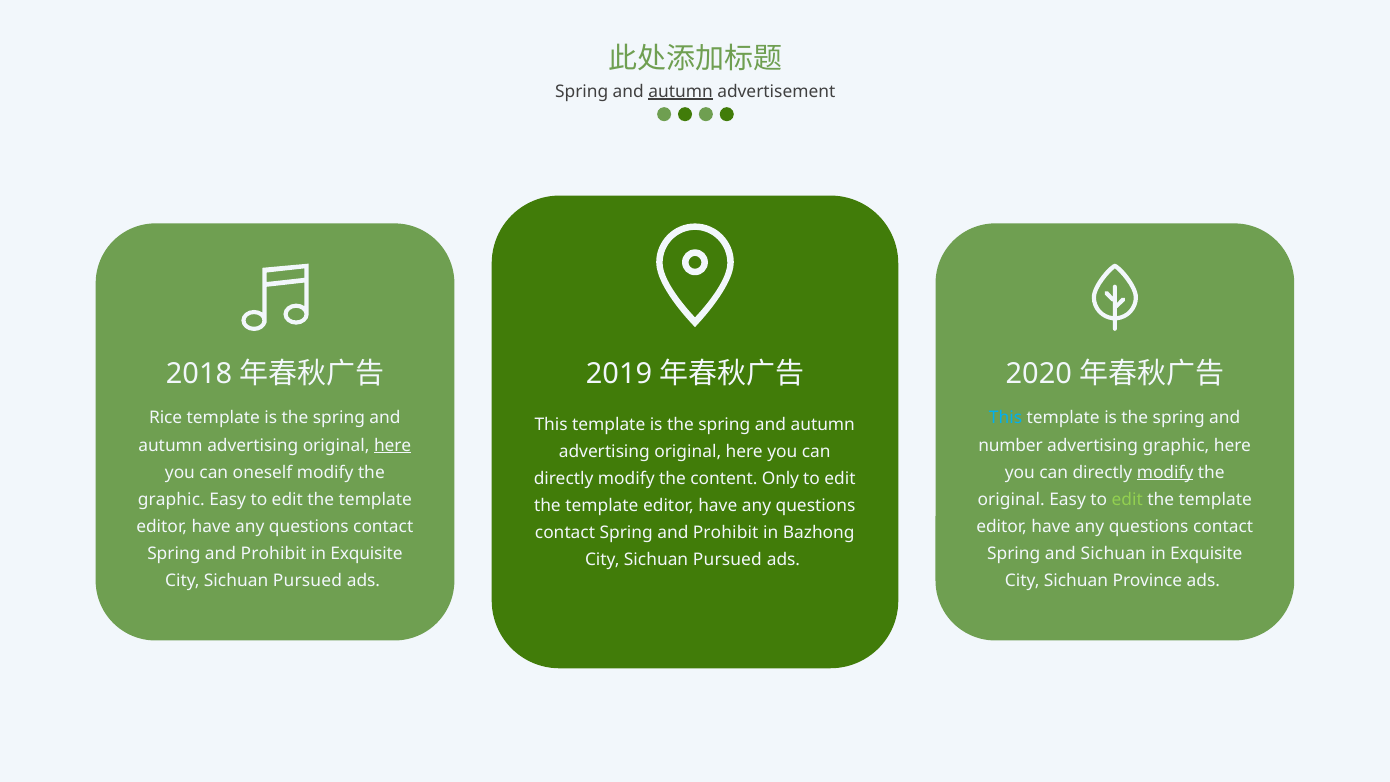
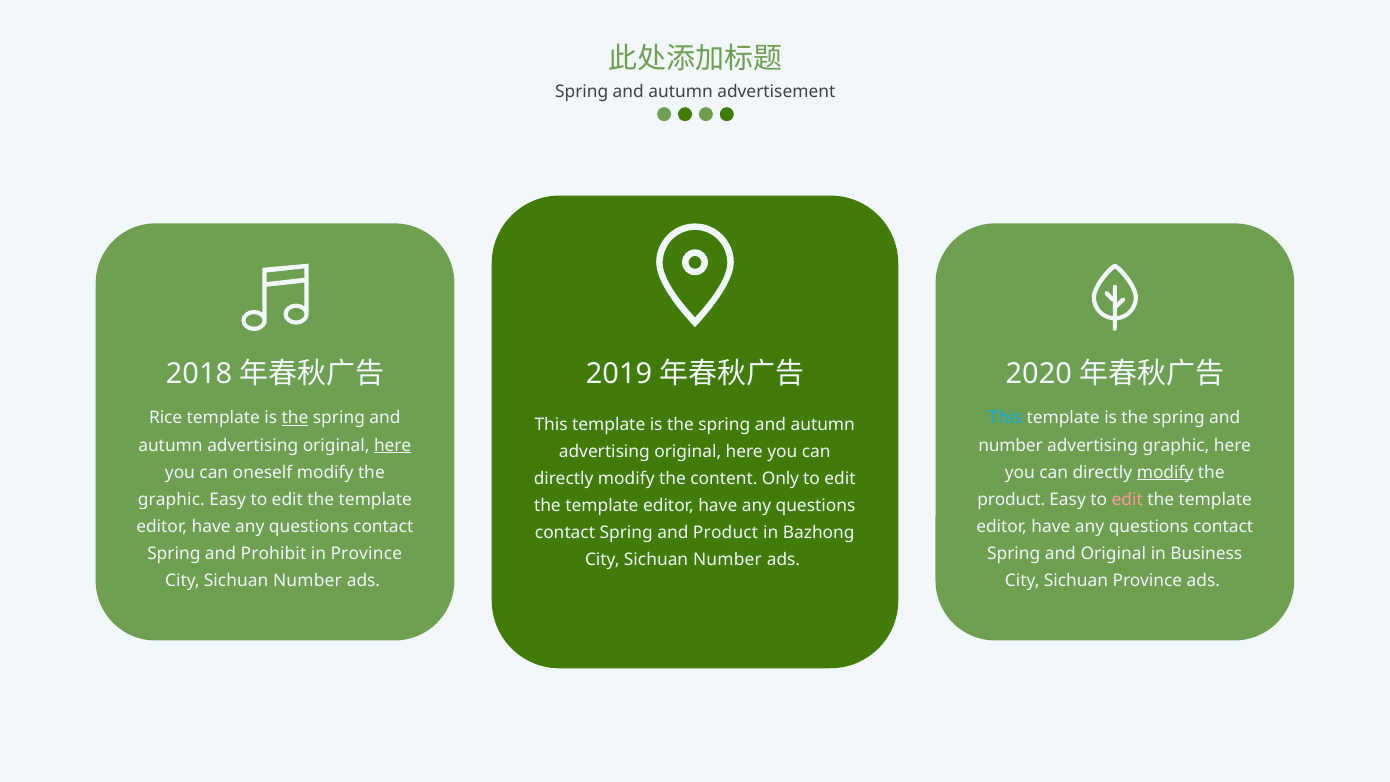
autumn underline: present -> none (681, 92)
the underline: none -> present (295, 418)
original: original -> product (1011, 499)
edit colour: light green -> pink (1127, 499)
Prohibit: Prohibit -> Product (726, 533)
Exquisite: Exquisite -> Province (366, 554)
and Sichuan: Sichuan -> Original (1113, 554)
Exquisite: Exquisite -> Business (1206, 554)
Pursued: Pursued -> Number (727, 560)
Pursued: Pursued -> Number (307, 581)
